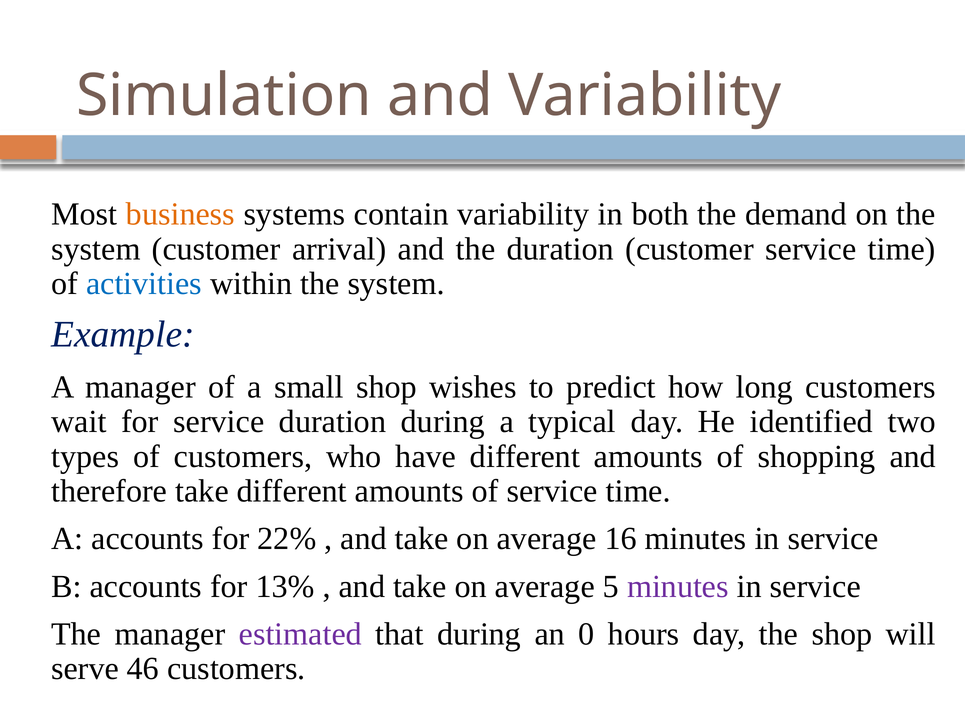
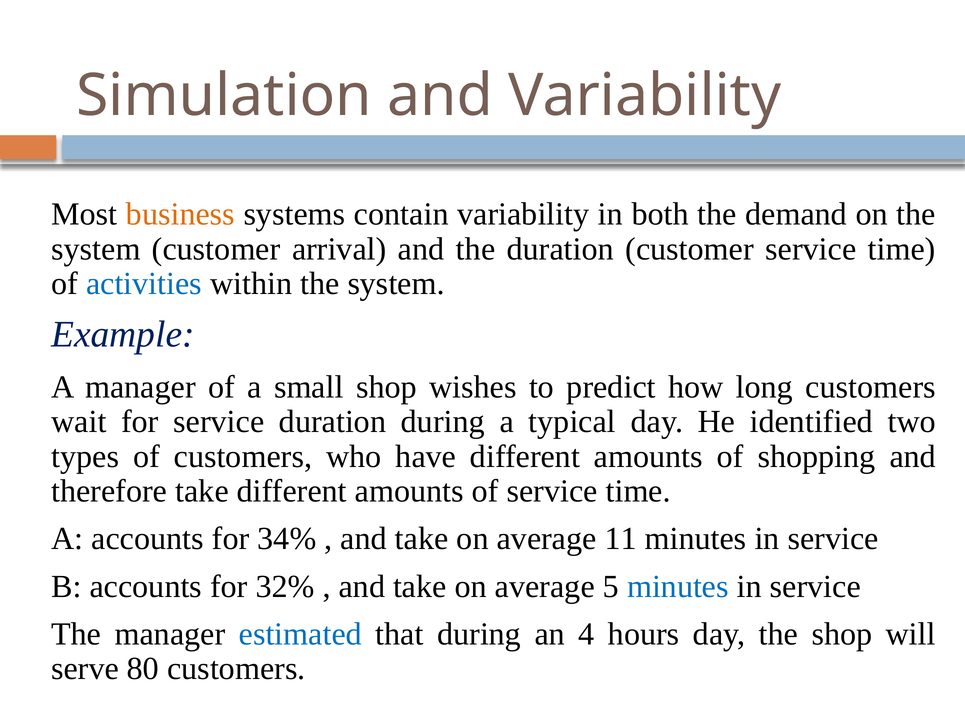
22%: 22% -> 34% (287, 539)
16: 16 -> 11 (621, 539)
13%: 13% -> 32% (285, 586)
minutes colour: purple -> blue (678, 586)
estimated colour: purple -> blue (300, 634)
0: 0 -> 4 (586, 634)
46: 46 -> 80 (143, 669)
